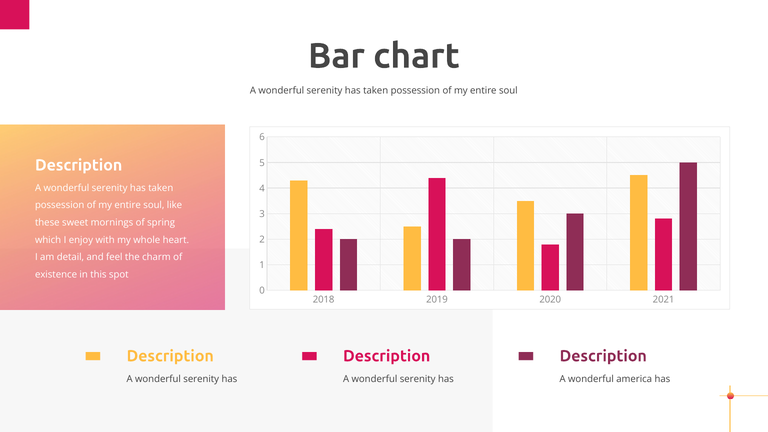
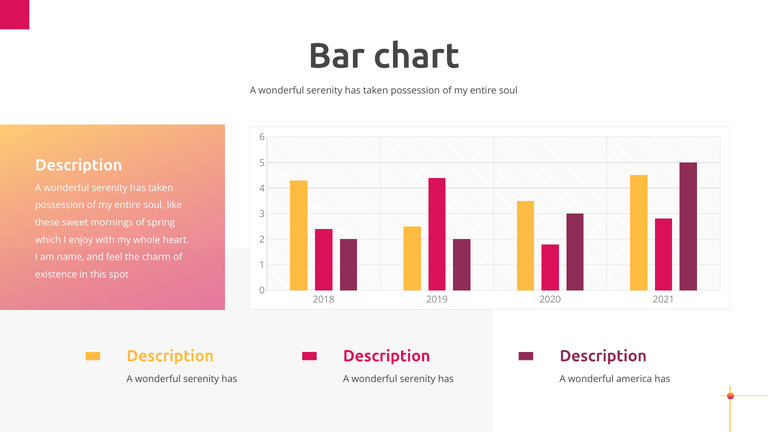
detail: detail -> name (70, 257)
